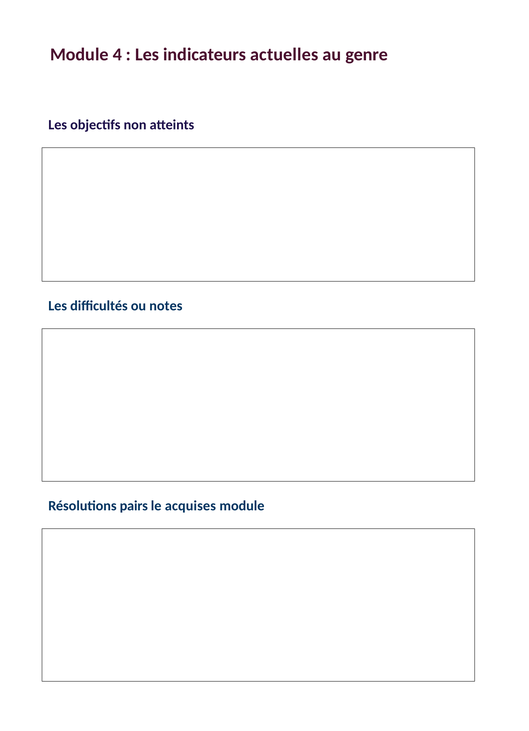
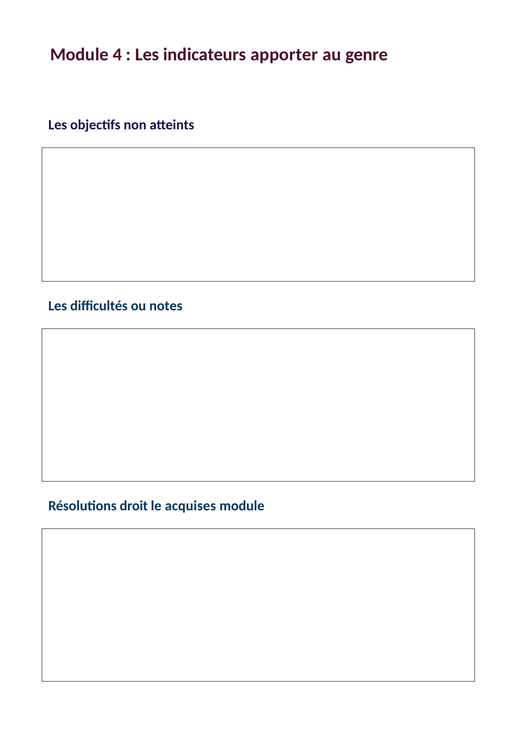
actuelles: actuelles -> apporter (284, 54)
pairs: pairs -> droit (134, 506)
